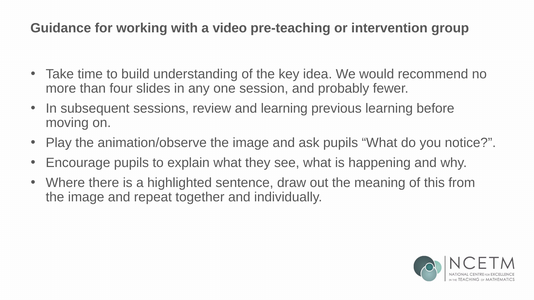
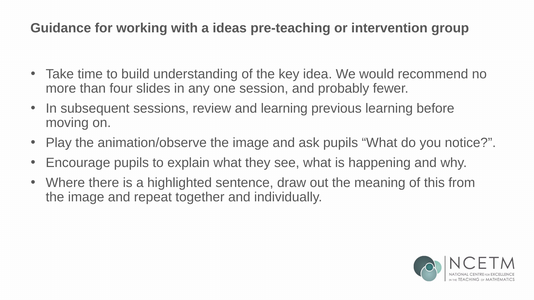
video: video -> ideas (230, 28)
